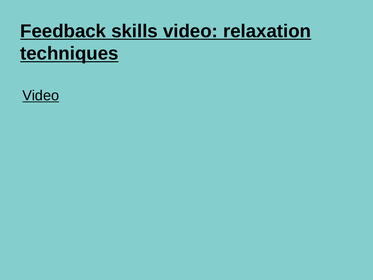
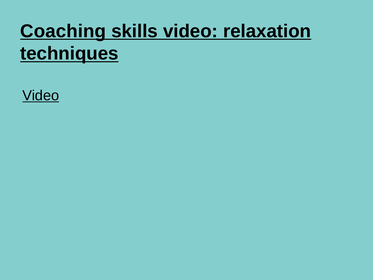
Feedback: Feedback -> Coaching (63, 31)
